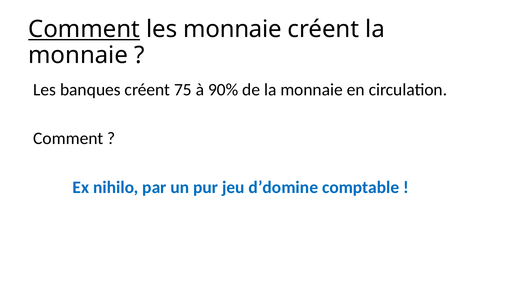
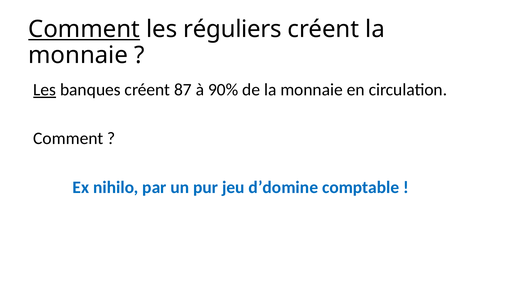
les monnaie: monnaie -> réguliers (232, 29)
Les underline: none -> present (45, 90)
75: 75 -> 87 (183, 90)
